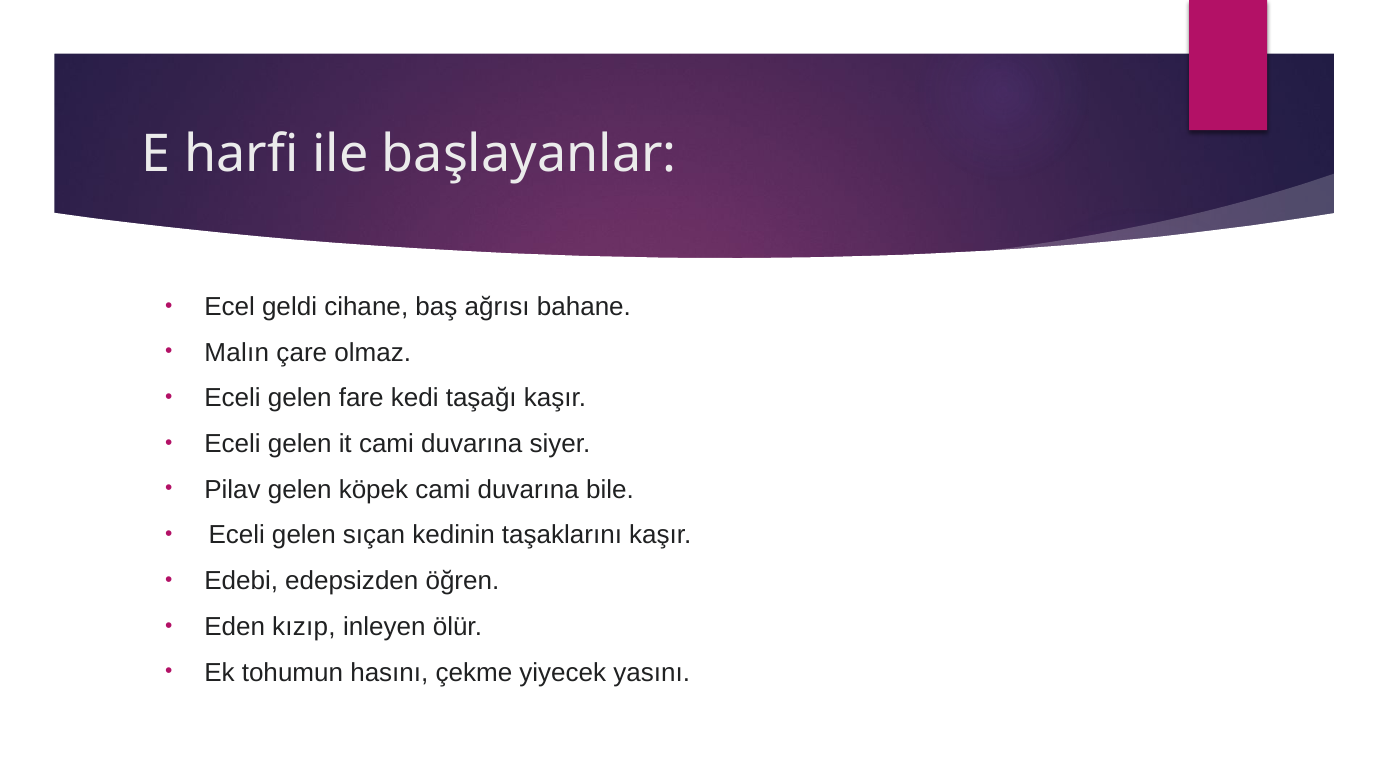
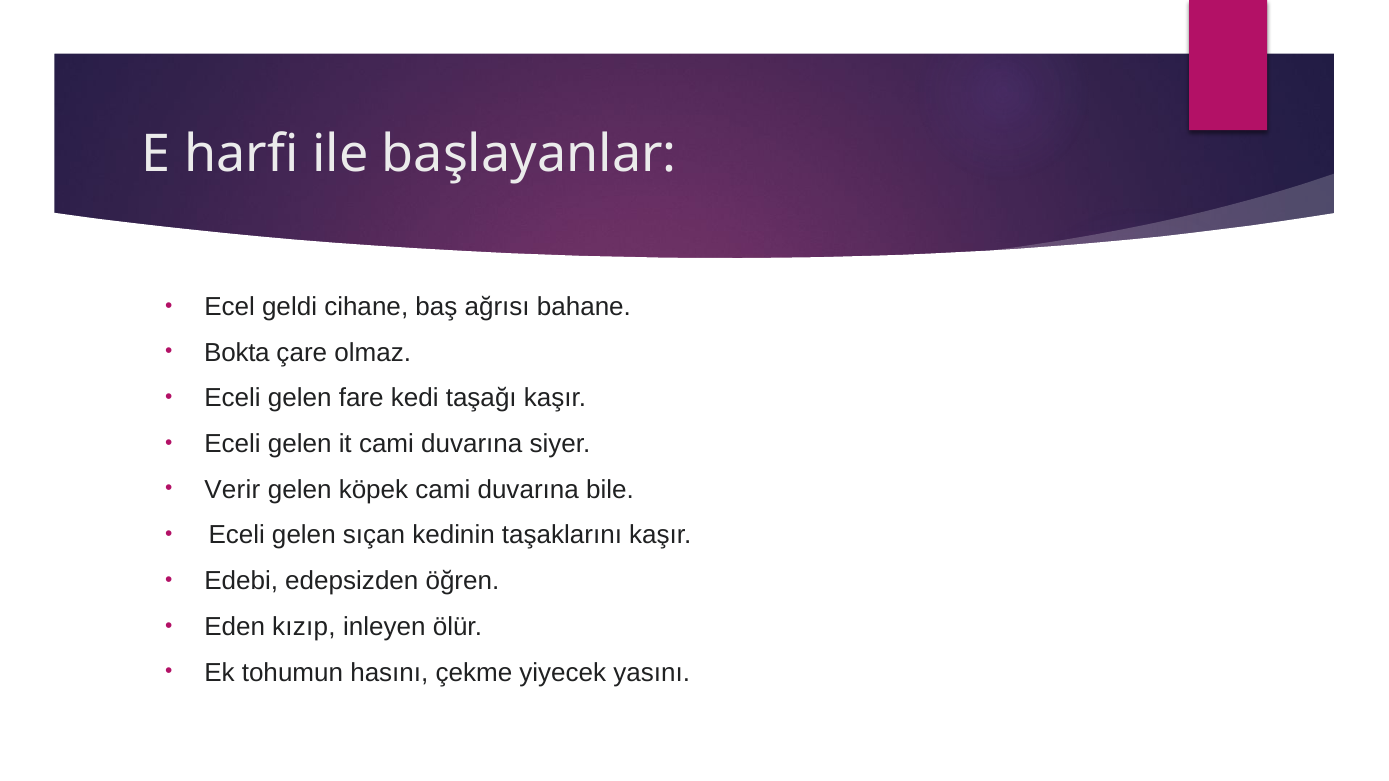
Malın: Malın -> Bokta (237, 353)
Pilav: Pilav -> Verir (232, 490)
